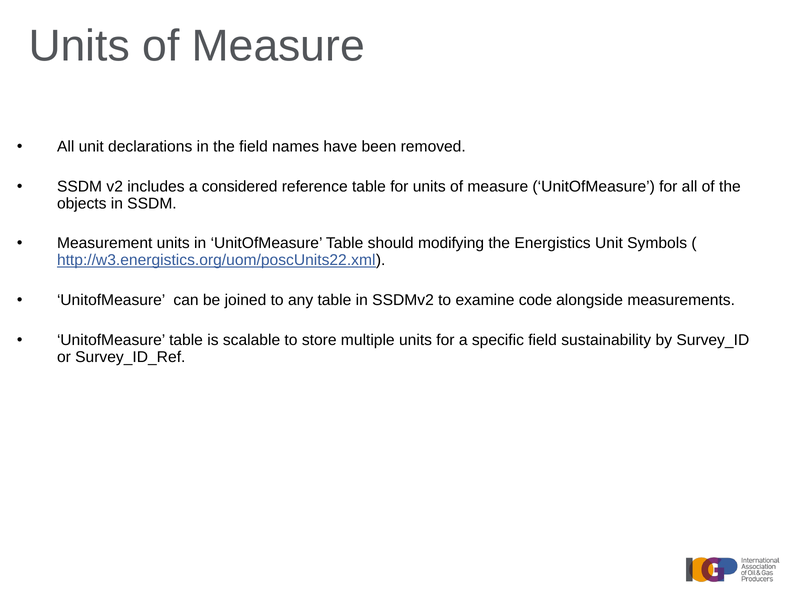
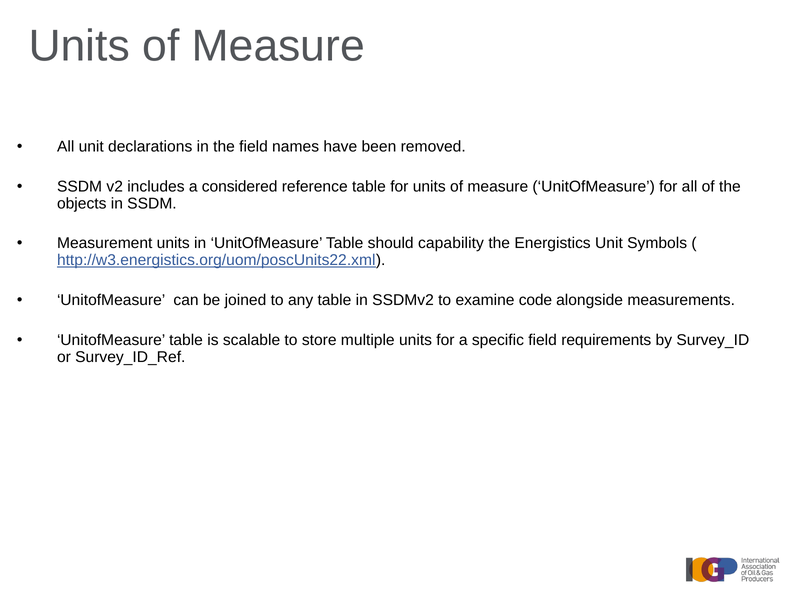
modifying: modifying -> capability (451, 244)
sustainability: sustainability -> requirements (606, 340)
